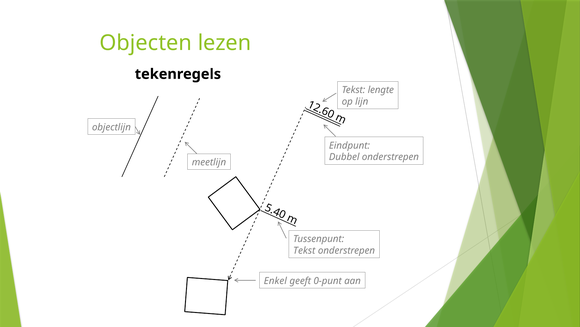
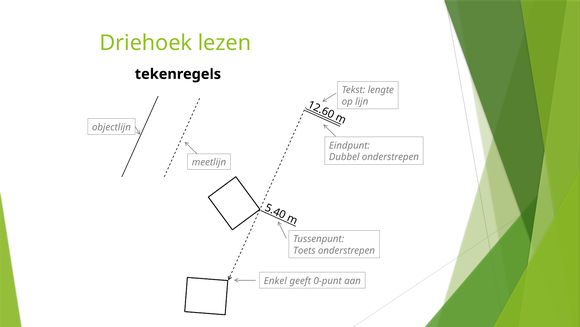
Objecten: Objecten -> Driehoek (146, 43)
Tekst: Tekst -> Toets (304, 250)
